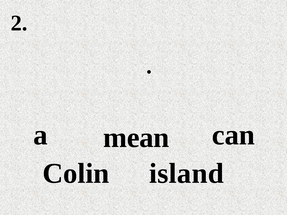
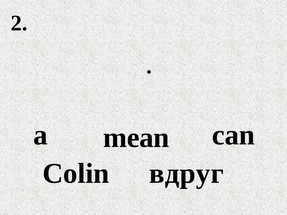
island: island -> вдруг (186, 174)
